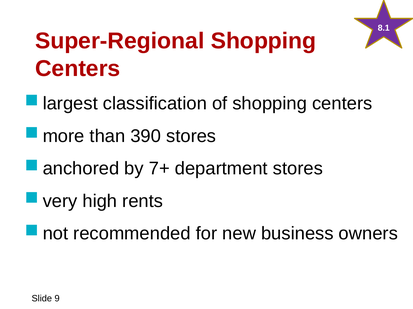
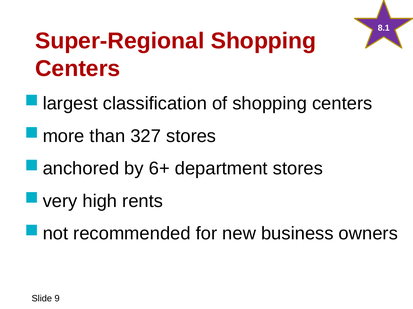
390: 390 -> 327 (146, 136)
7+: 7+ -> 6+ (159, 169)
